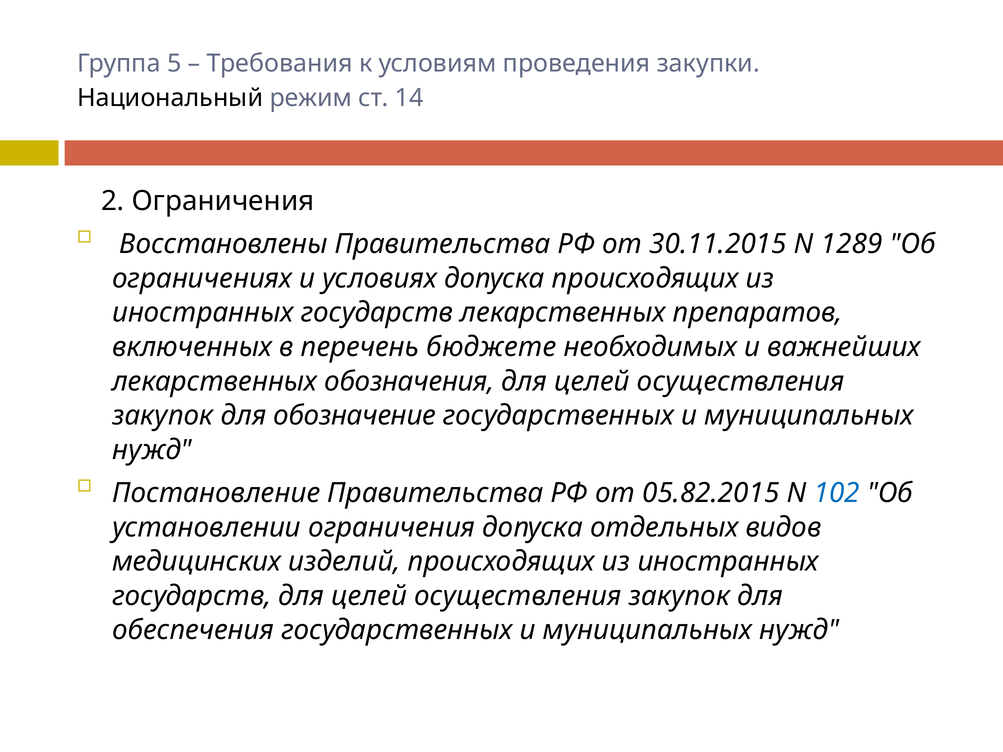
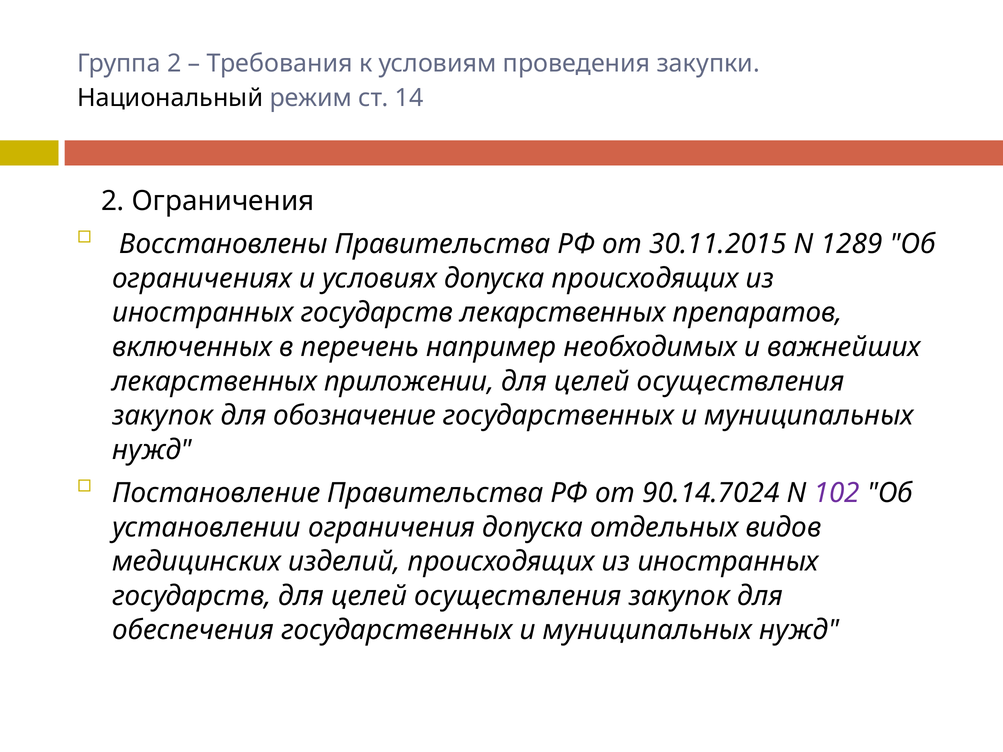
Группа 5: 5 -> 2 (174, 64)
бюджете: бюджете -> например (491, 347)
обозначения: обозначения -> приложении (409, 382)
05.82.2015: 05.82.2015 -> 90.14.7024 (711, 493)
102 colour: blue -> purple (837, 493)
